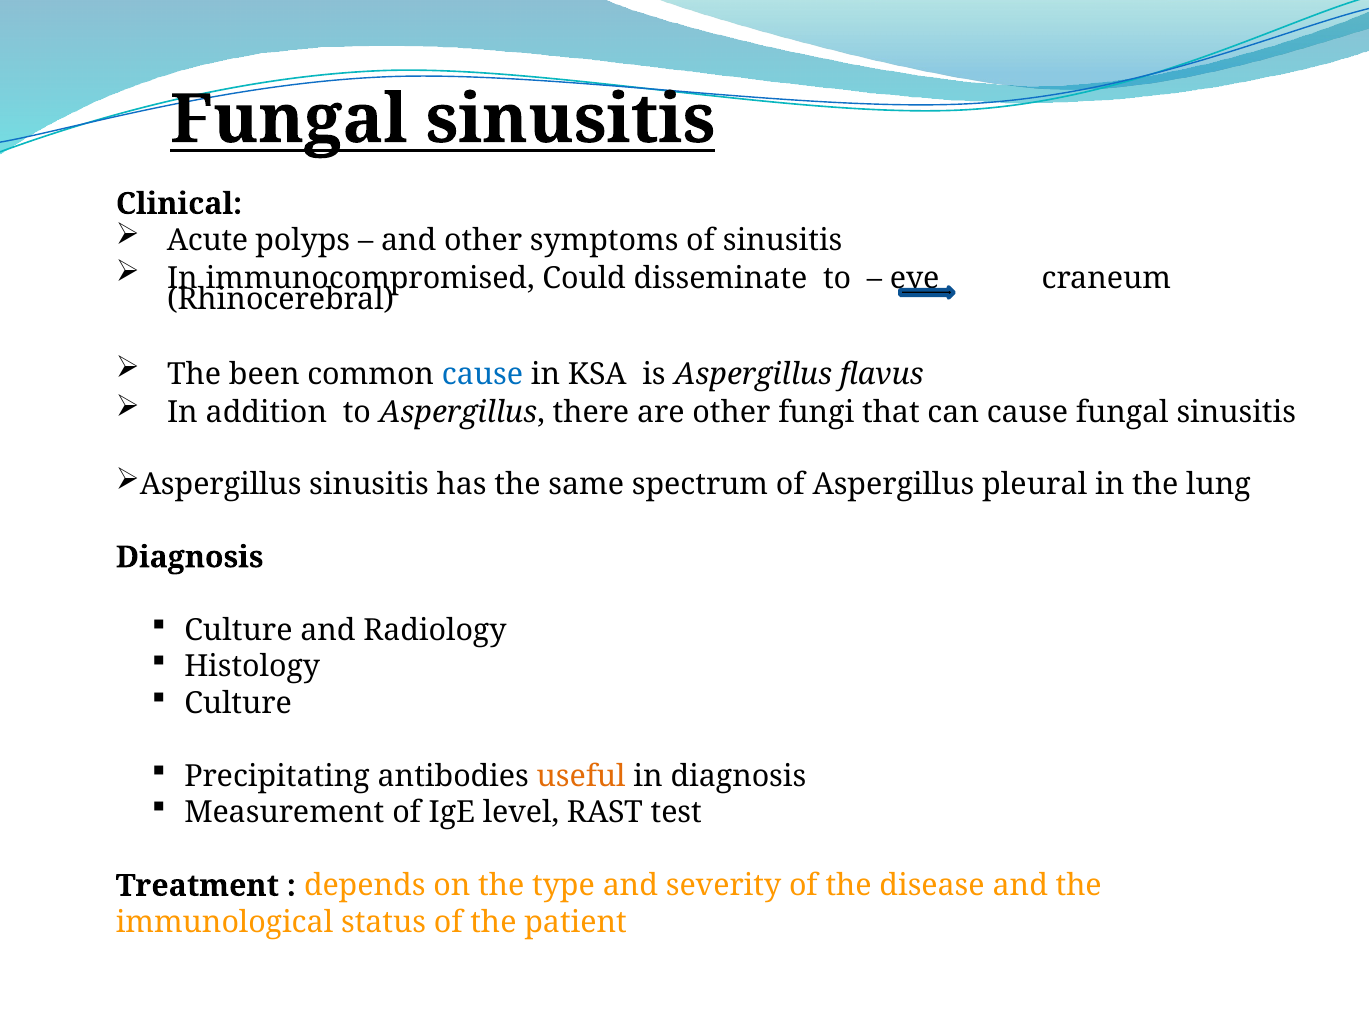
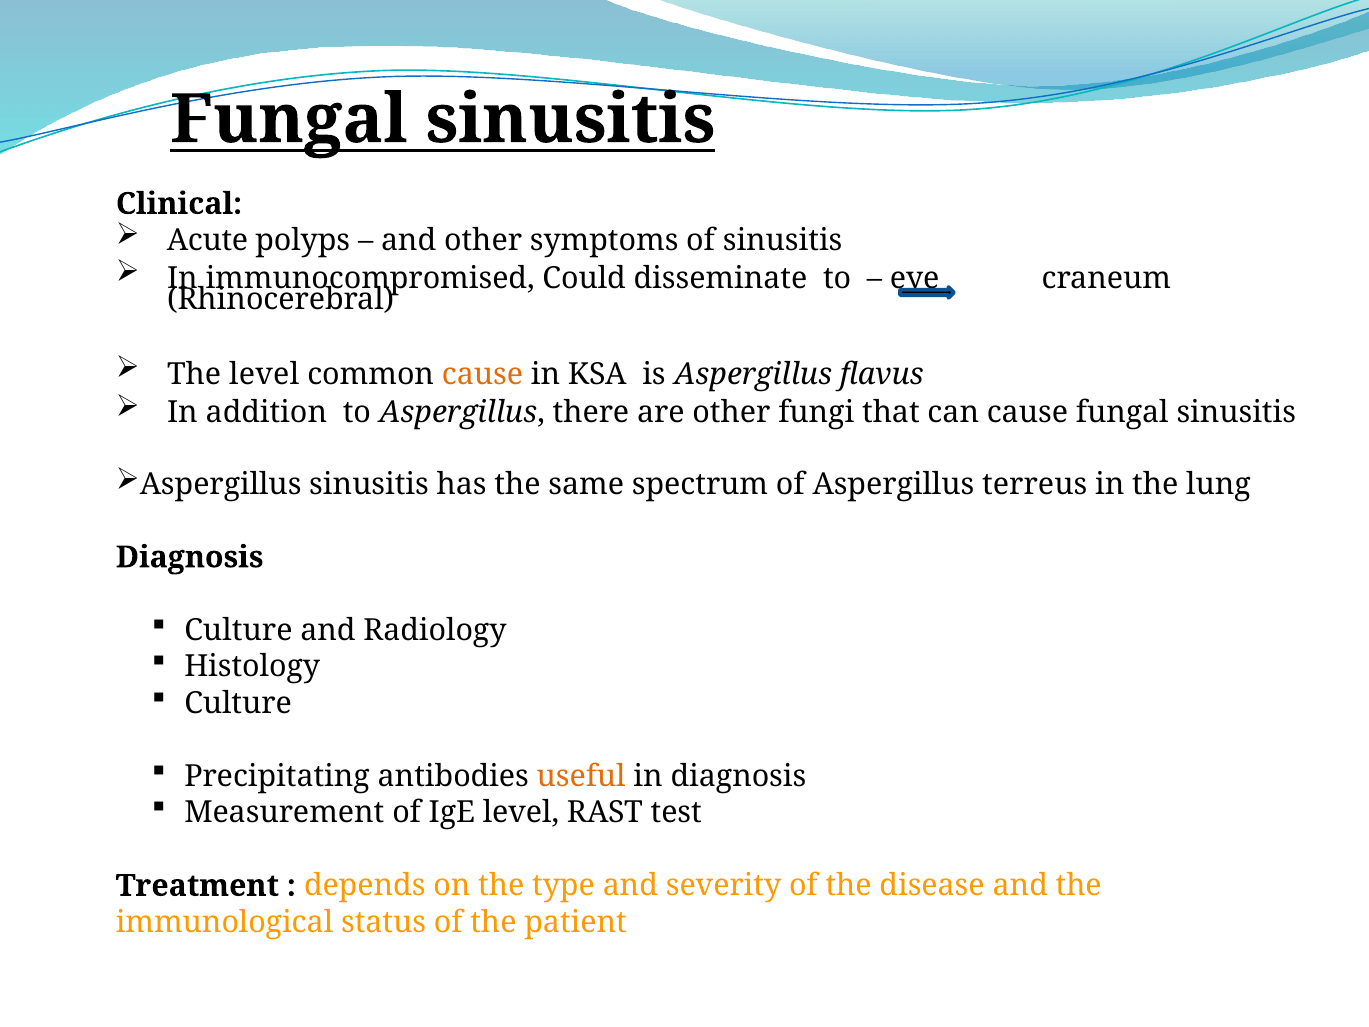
The been: been -> level (264, 374)
cause colour: blue -> orange (483, 374)
pleural: pleural -> terreus (1035, 484)
